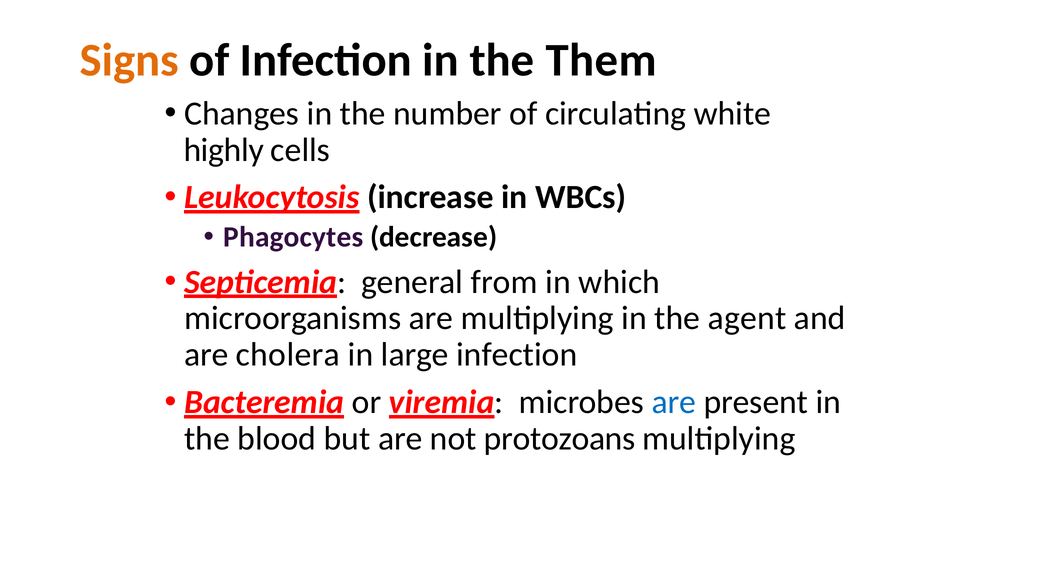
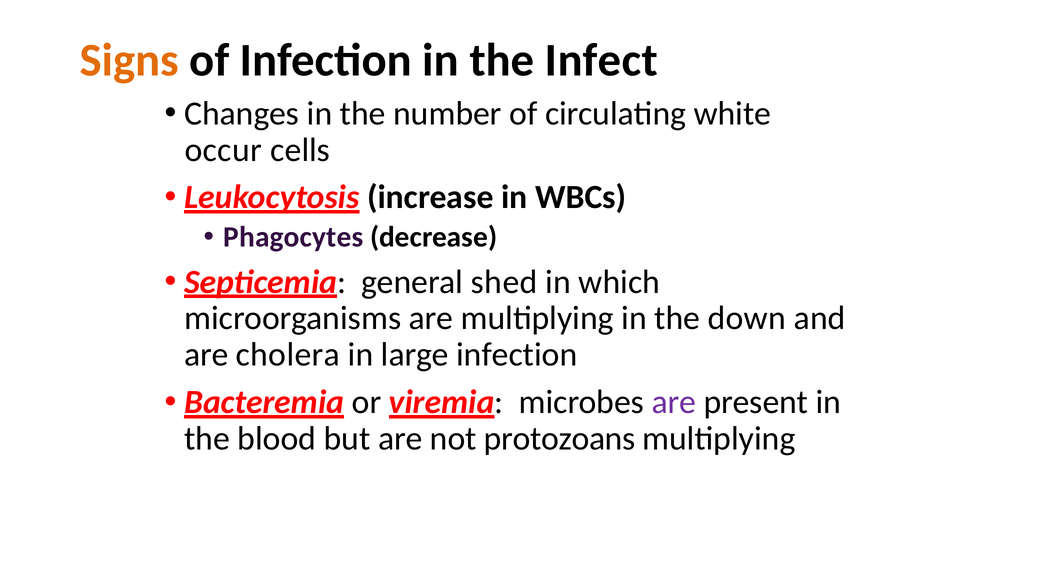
Them: Them -> Infect (601, 60)
highly: highly -> occur (223, 150)
from: from -> shed (504, 282)
agent: agent -> down (747, 318)
are colour: blue -> purple (674, 402)
